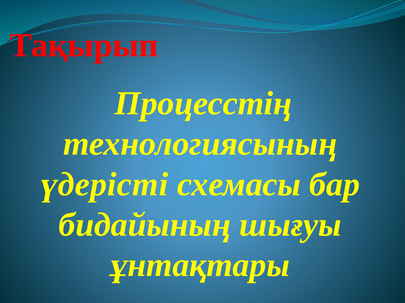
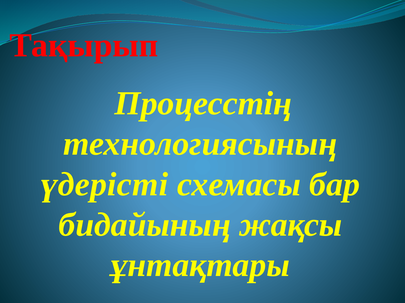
шығуы: шығуы -> жақсы (291, 225)
